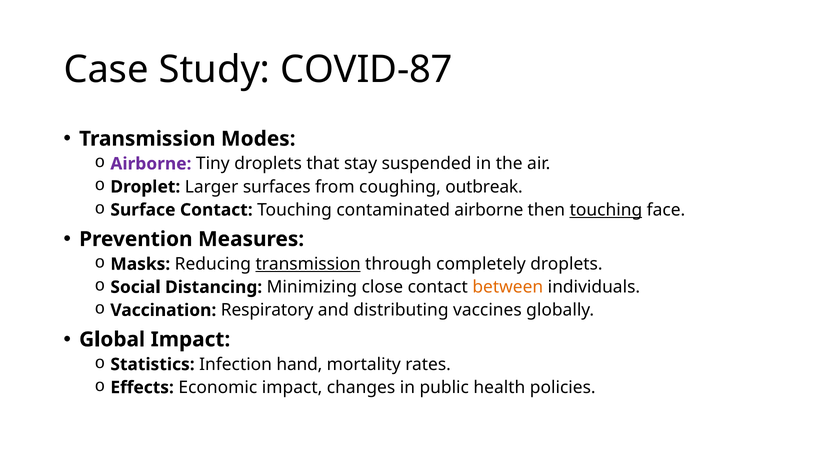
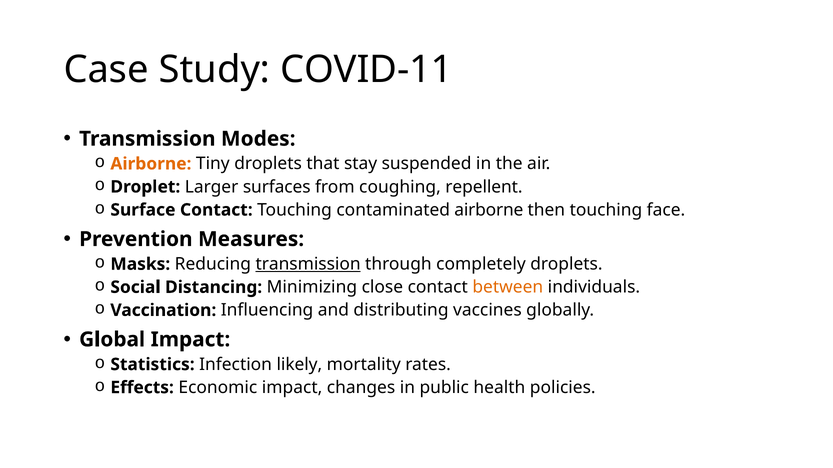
COVID-87: COVID-87 -> COVID-11 (366, 70)
Airborne colour: purple -> orange (151, 164)
outbreak: outbreak -> repellent (484, 187)
touching underline: present -> none (606, 210)
Respiratory: Respiratory -> Influencing (267, 311)
hand: hand -> likely (299, 365)
